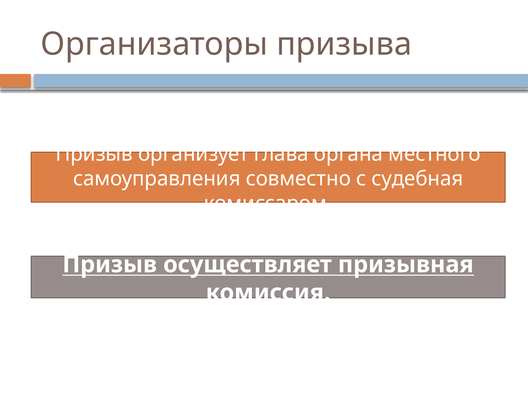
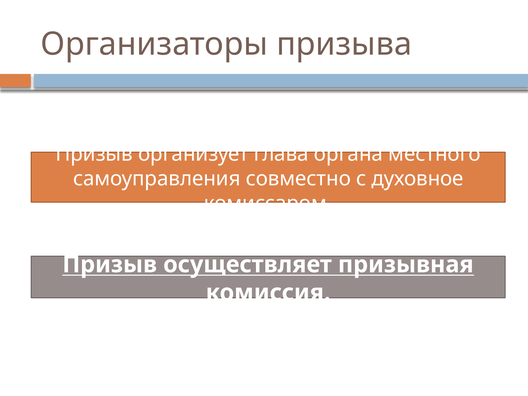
судебная: судебная -> духовное (417, 179)
